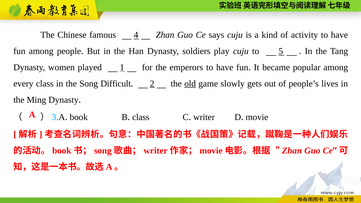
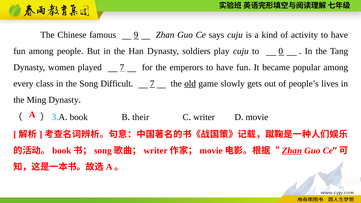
4: 4 -> 9 (136, 35)
5: 5 -> 0 (281, 51)
played 1: 1 -> 7 (122, 67)
2: 2 -> 7 (152, 84)
class: class -> their (141, 117)
Zhan underline: none -> present (292, 151)
